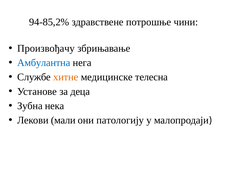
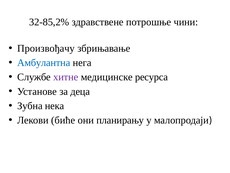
94-85,2%: 94-85,2% -> 32-85,2% (49, 22)
хитне colour: orange -> purple (66, 77)
телесна: телесна -> ресурса (151, 77)
мали: мали -> биће (63, 120)
патологију: патологију -> планирању (120, 120)
